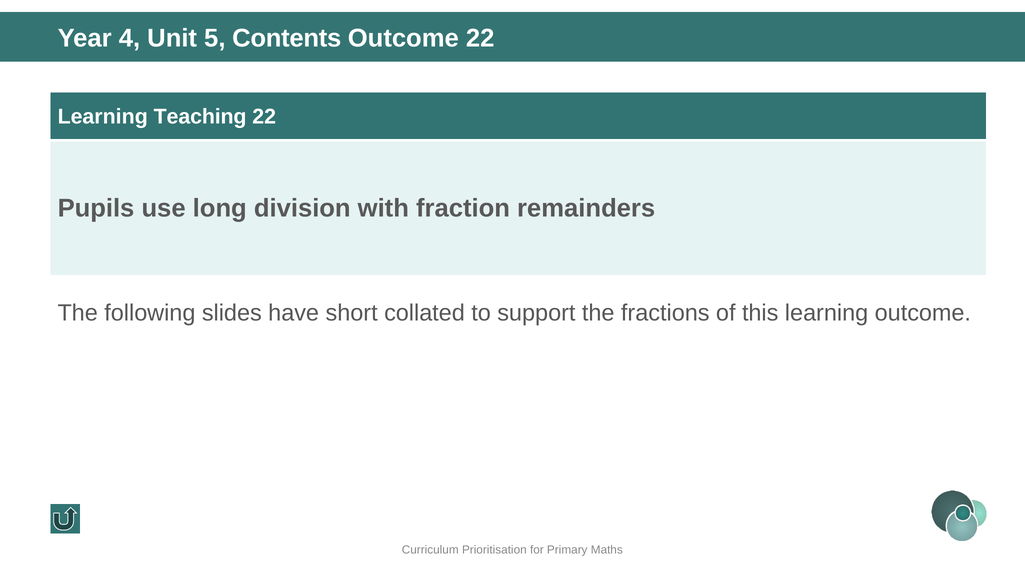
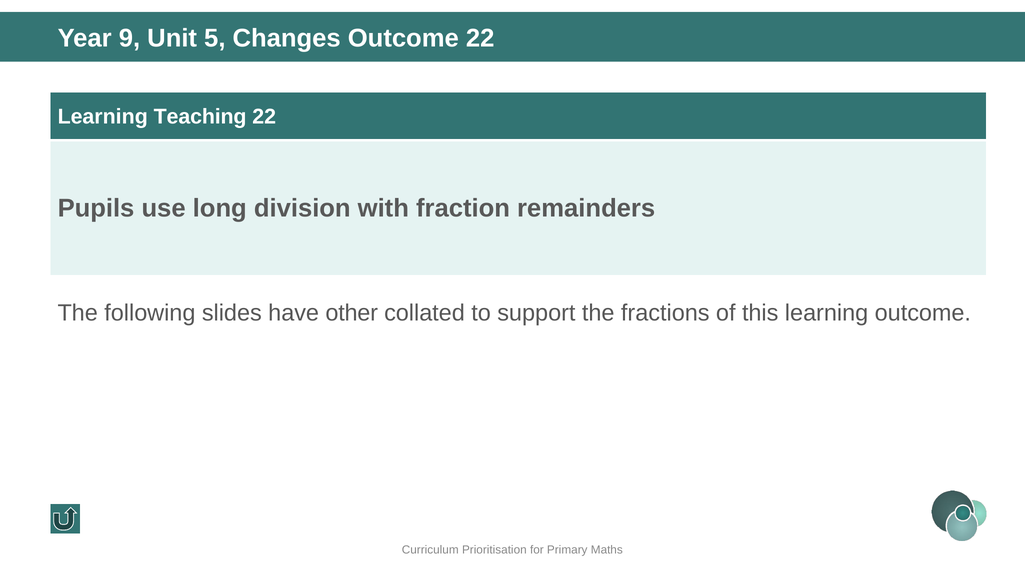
4: 4 -> 9 (130, 38)
Contents: Contents -> Changes (287, 38)
short: short -> other (352, 313)
